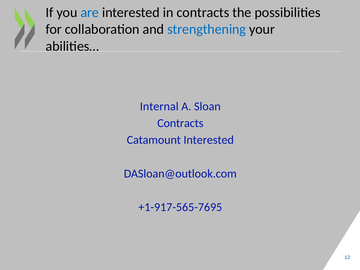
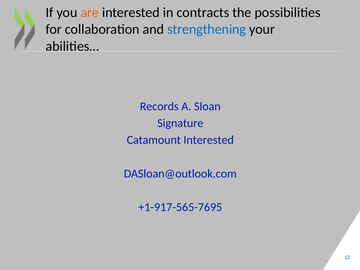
are colour: blue -> orange (90, 13)
Internal: Internal -> Records (159, 106)
Contracts: Contracts -> Signature (180, 123)
